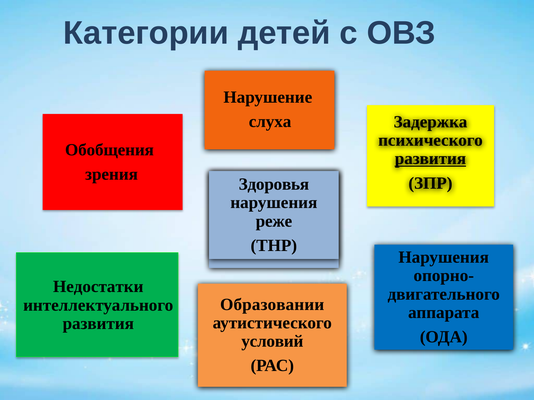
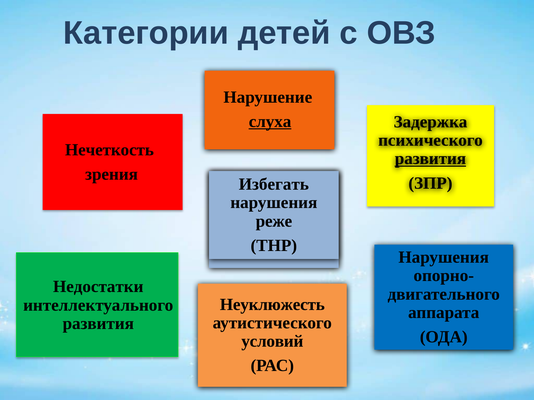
слуха underline: none -> present (270, 122)
Обобщения: Обобщения -> Нечеткость (109, 150)
Здоровья: Здоровья -> Избегать (274, 184)
Образовании: Образовании -> Неуклюжесть (272, 305)
